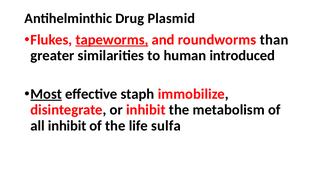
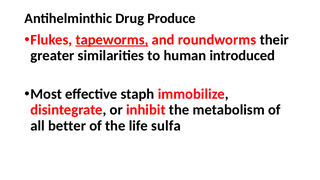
Plasmid: Plasmid -> Produce (171, 18)
than: than -> their (274, 40)
Most underline: present -> none (46, 94)
all inhibit: inhibit -> better (67, 126)
